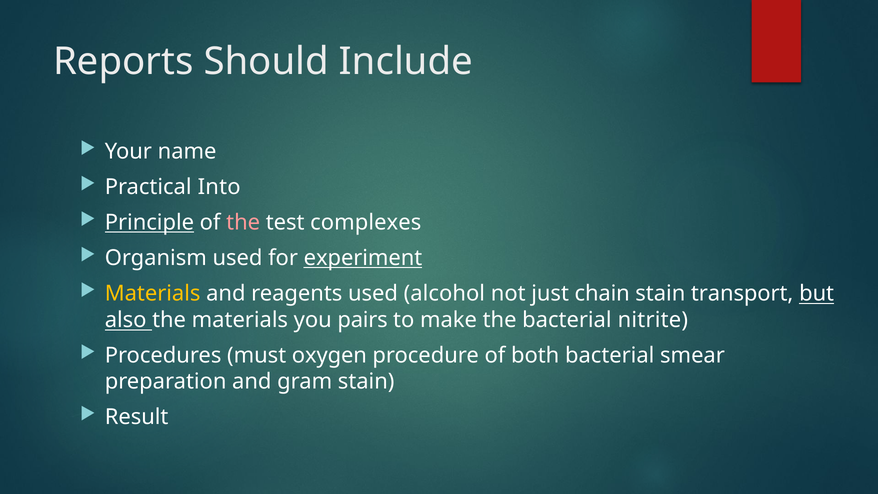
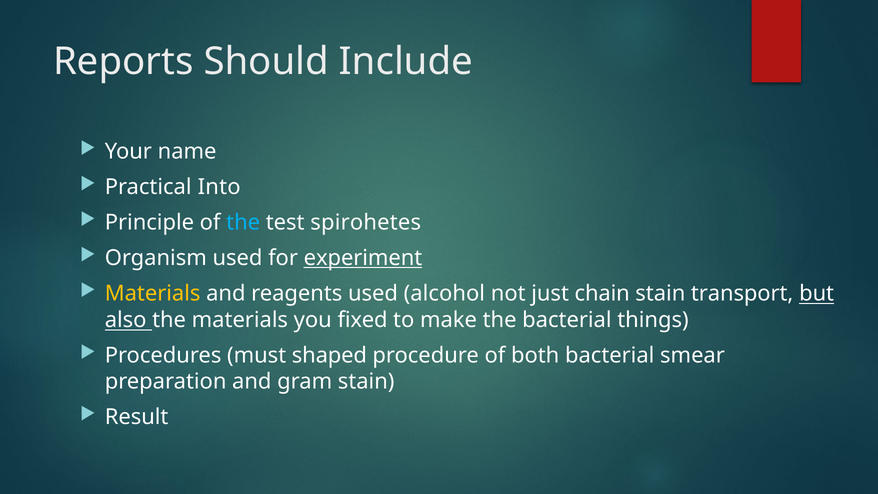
Principle underline: present -> none (149, 222)
the colour: pink -> light blue (243, 222)
complexes: complexes -> spirohetes (366, 222)
pairs: pairs -> fixed (363, 320)
nitrite: nitrite -> things (653, 320)
oxygen: oxygen -> shaped (329, 355)
